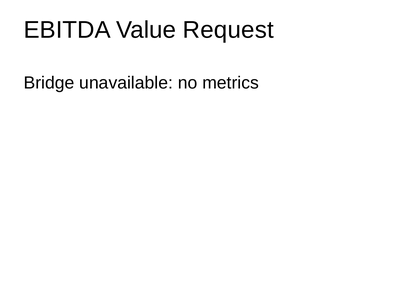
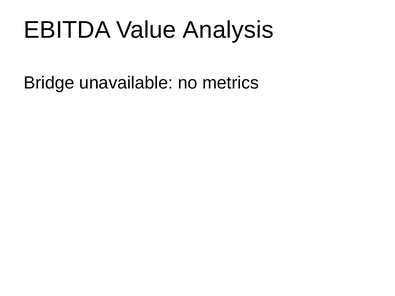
Request: Request -> Analysis (228, 30)
